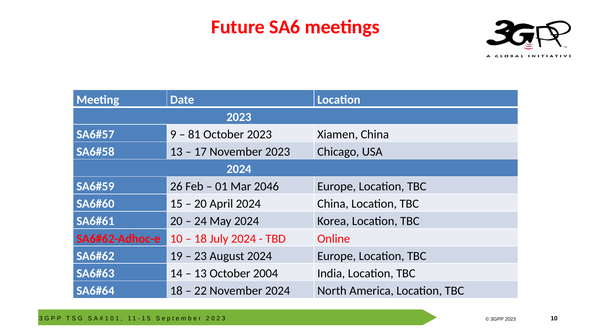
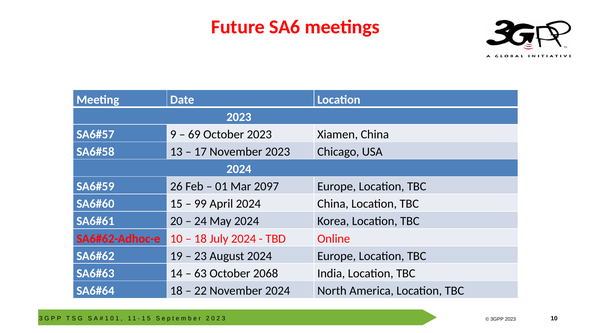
81: 81 -> 69 (194, 134)
2046: 2046 -> 2097 (266, 186)
20: 20 -> 99 (200, 204)
13: 13 -> 63 (200, 273)
2004: 2004 -> 2068 (266, 273)
